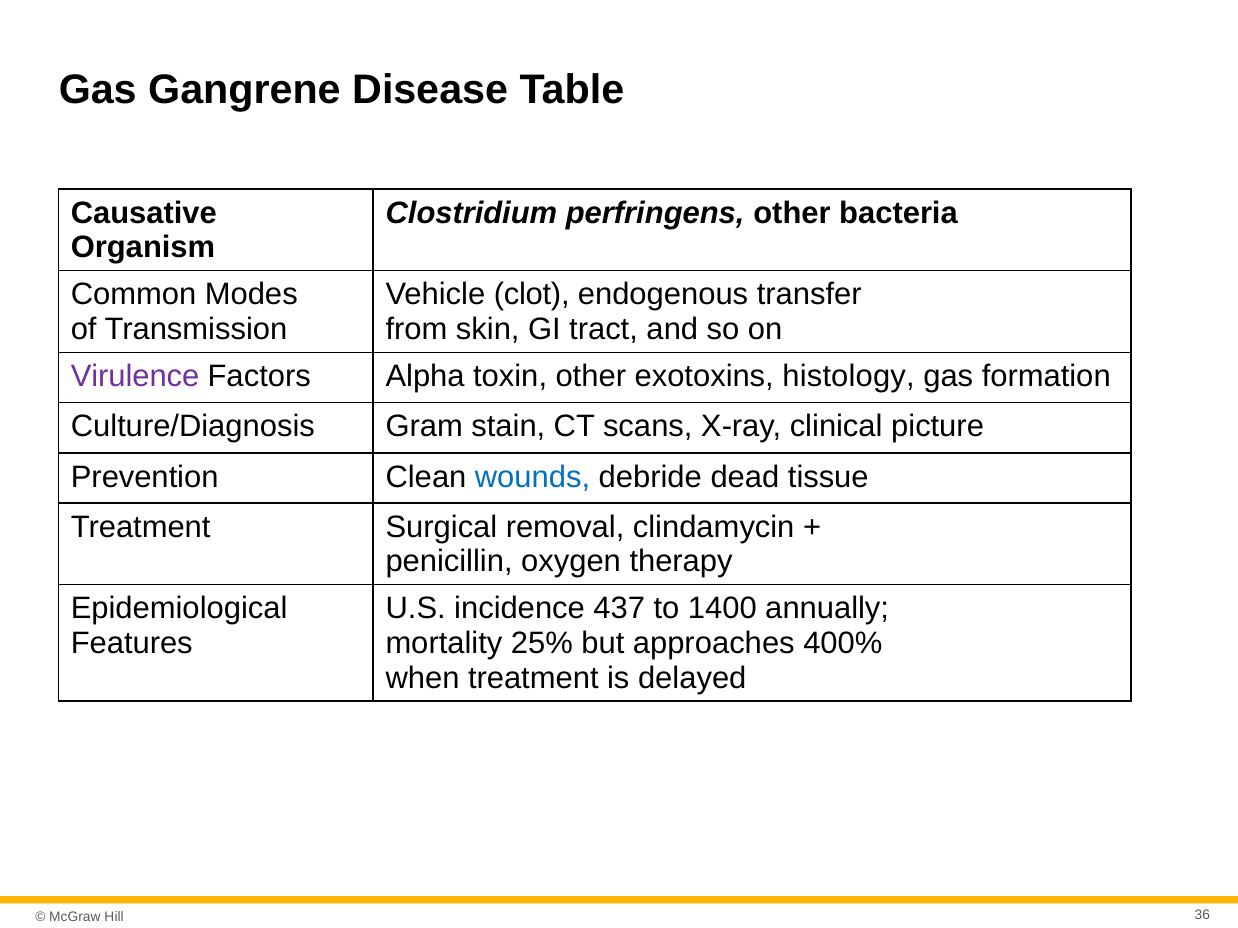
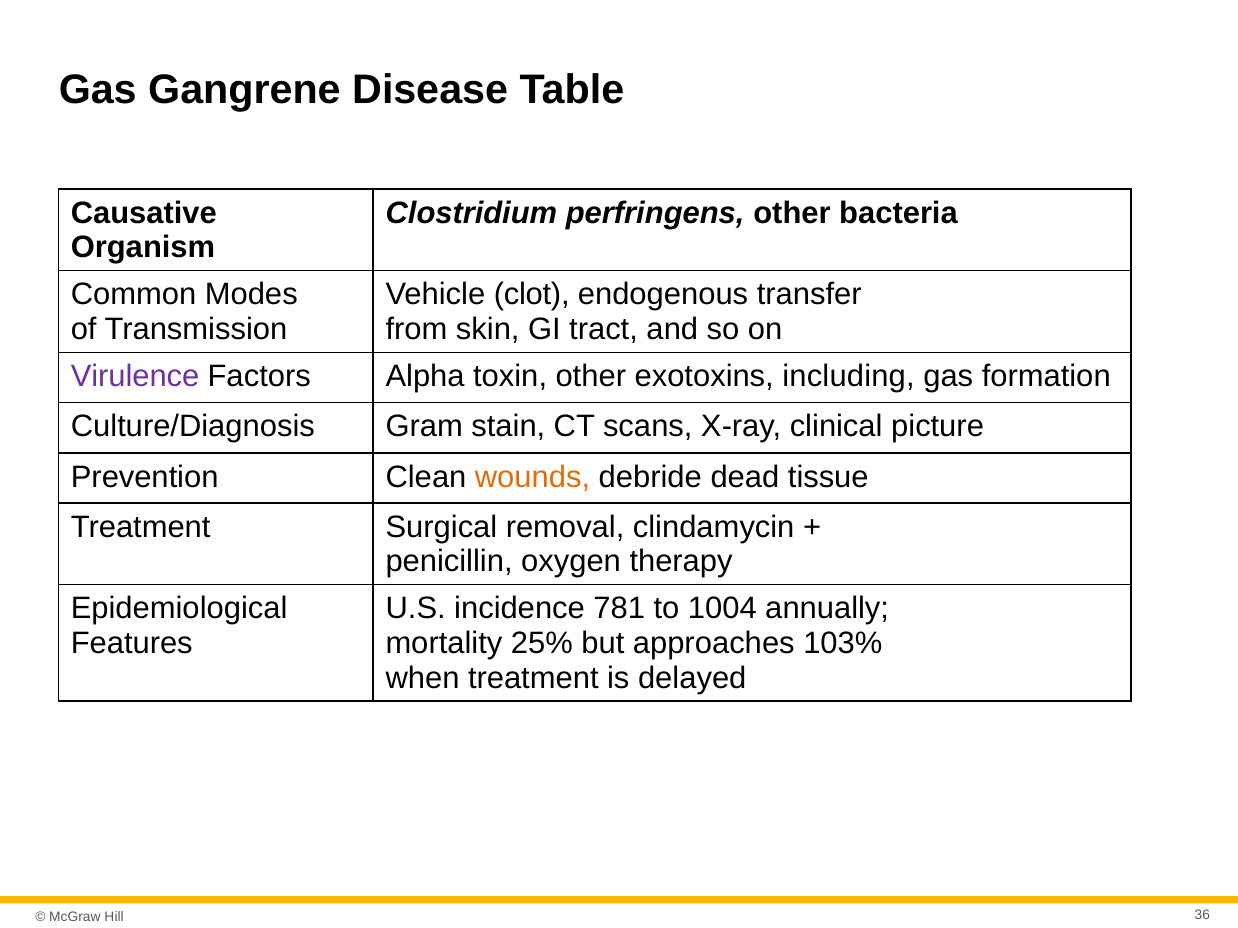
histology: histology -> including (849, 377)
wounds colour: blue -> orange (532, 477)
437: 437 -> 781 (619, 609)
1400: 1400 -> 1004 (722, 609)
400%: 400% -> 103% (843, 644)
